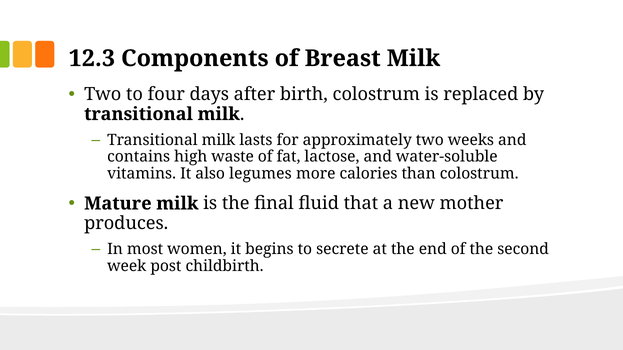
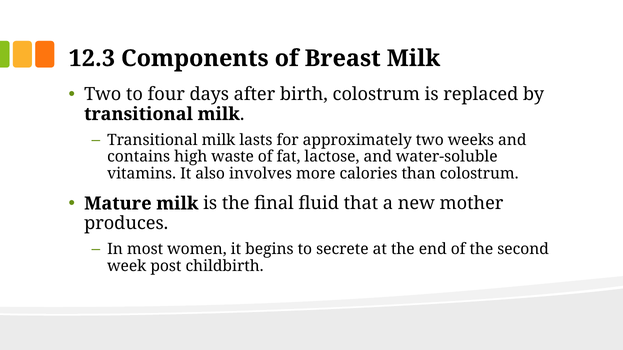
legumes: legumes -> involves (260, 174)
